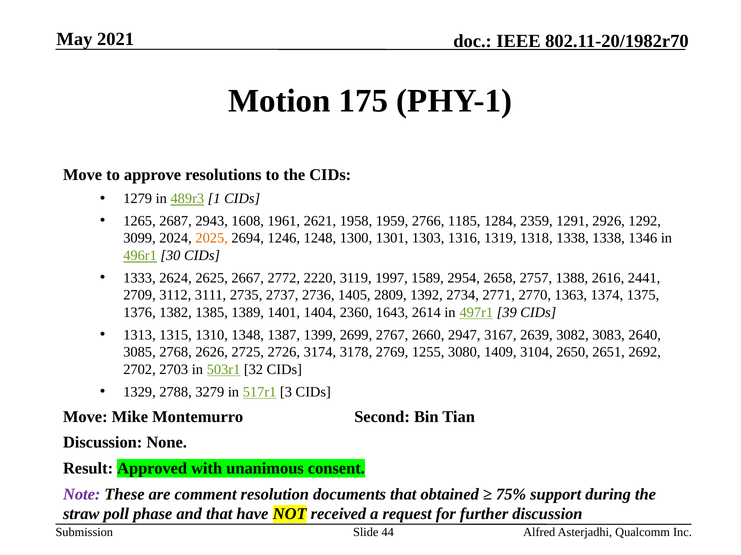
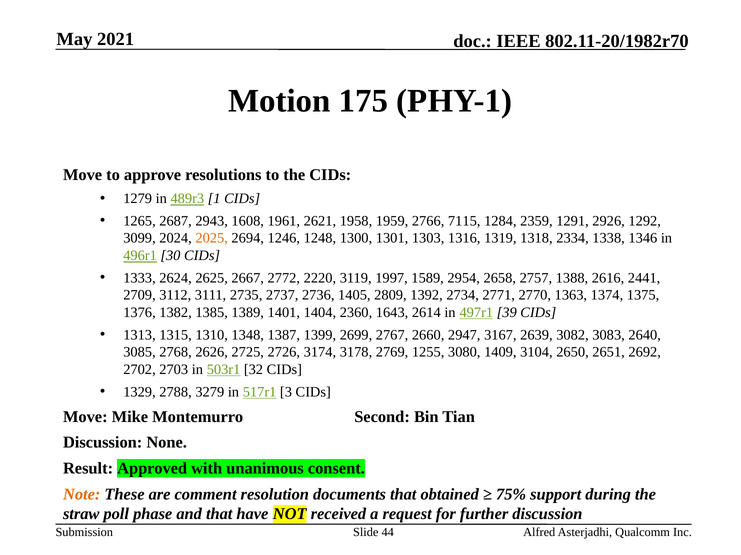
1185: 1185 -> 7115 (464, 221)
1318 1338: 1338 -> 2334 (573, 239)
Note colour: purple -> orange (82, 495)
